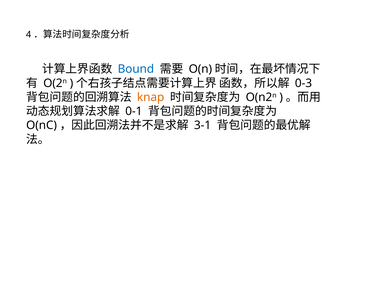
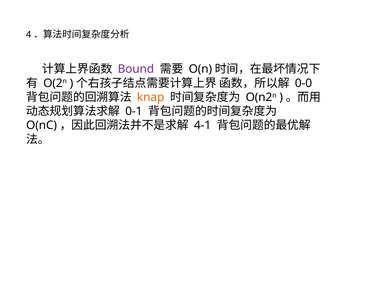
Bound colour: blue -> purple (136, 69)
0-3: 0-3 -> 0-0 (303, 83)
3-1: 3-1 -> 4-1 (203, 125)
